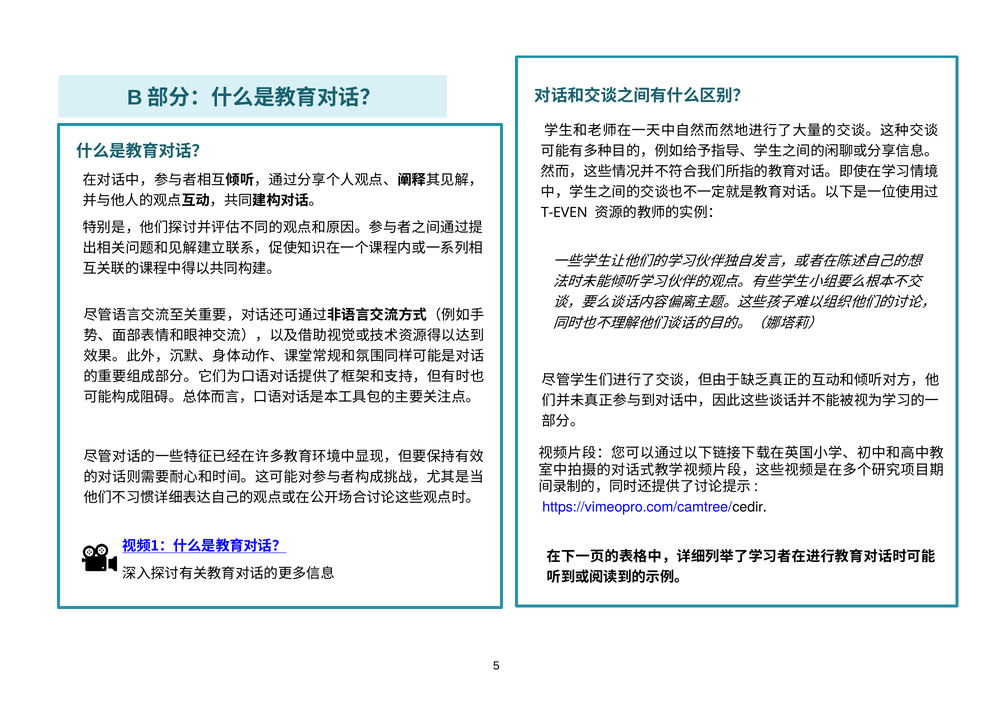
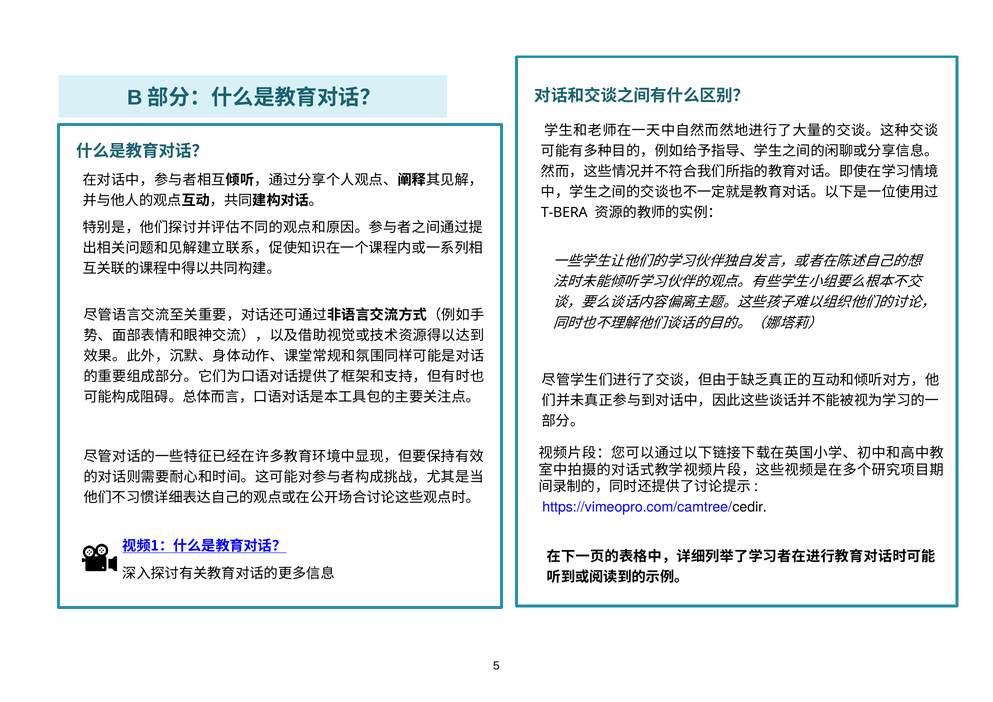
T-EVEN: T-EVEN -> T-BERA (564, 213)
